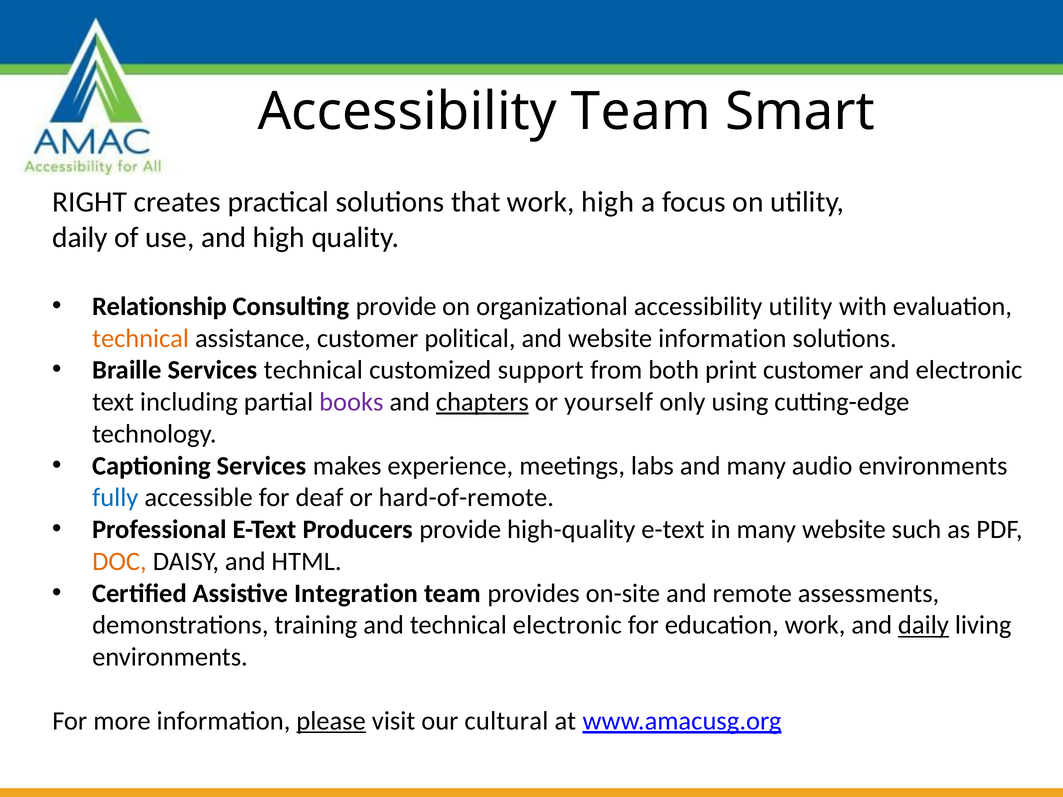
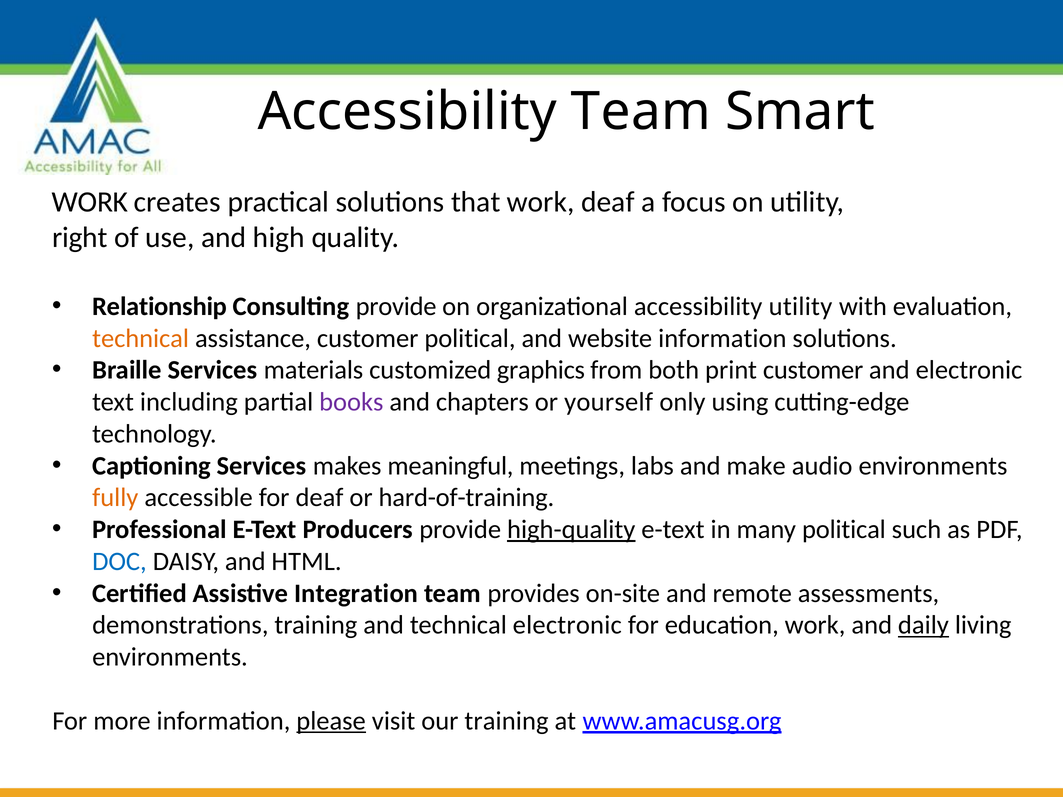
RIGHT: RIGHT -> WORK (90, 202)
work high: high -> deaf (608, 202)
daily: daily -> right (80, 238)
Services technical: technical -> materials (313, 370)
support: support -> graphics (541, 370)
chapters underline: present -> none (482, 402)
experience: experience -> meaningful (450, 466)
and many: many -> make (756, 466)
fully colour: blue -> orange (115, 498)
hard-of-remote: hard-of-remote -> hard-of-training (466, 498)
high-quality underline: none -> present (571, 530)
many website: website -> political (844, 530)
DOC colour: orange -> blue (119, 562)
our cultural: cultural -> training (507, 721)
